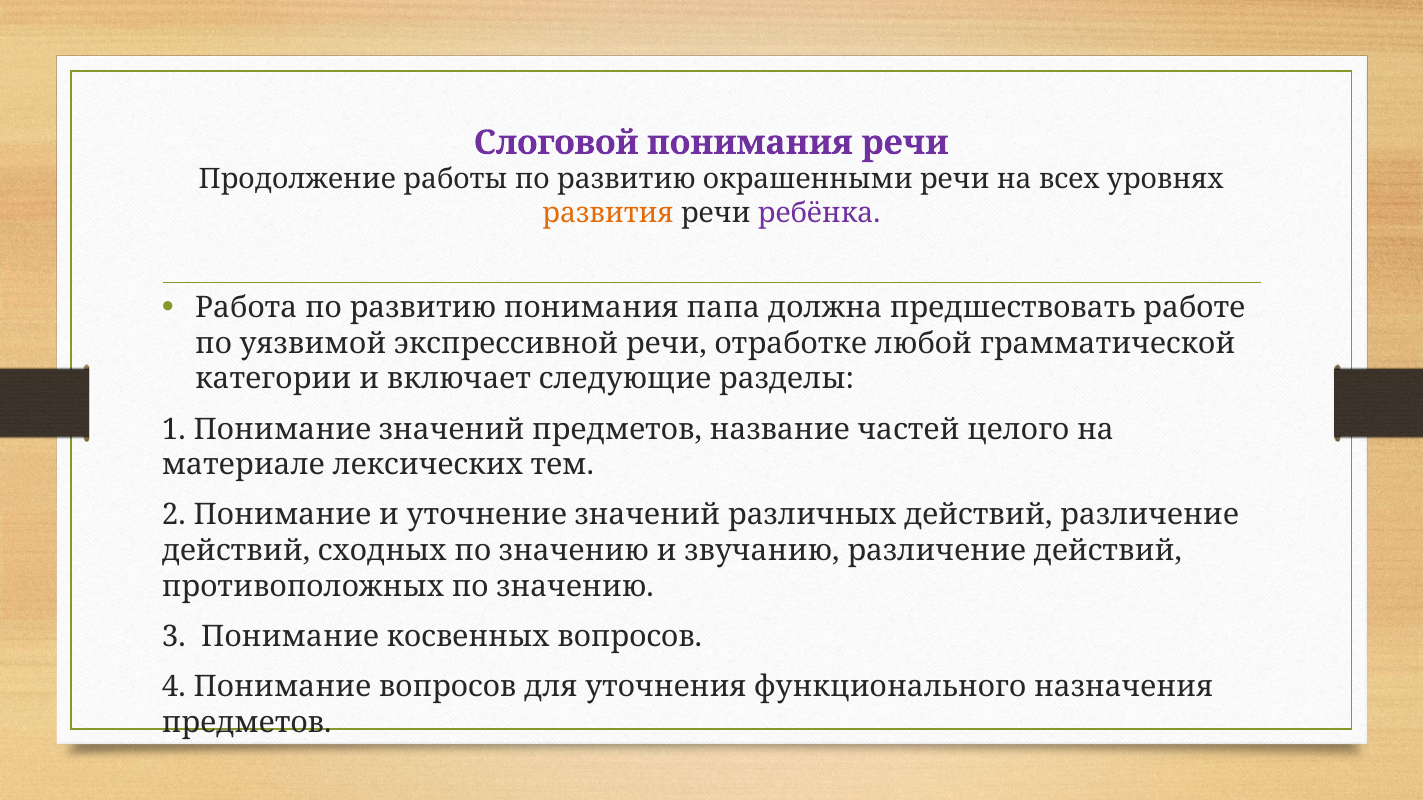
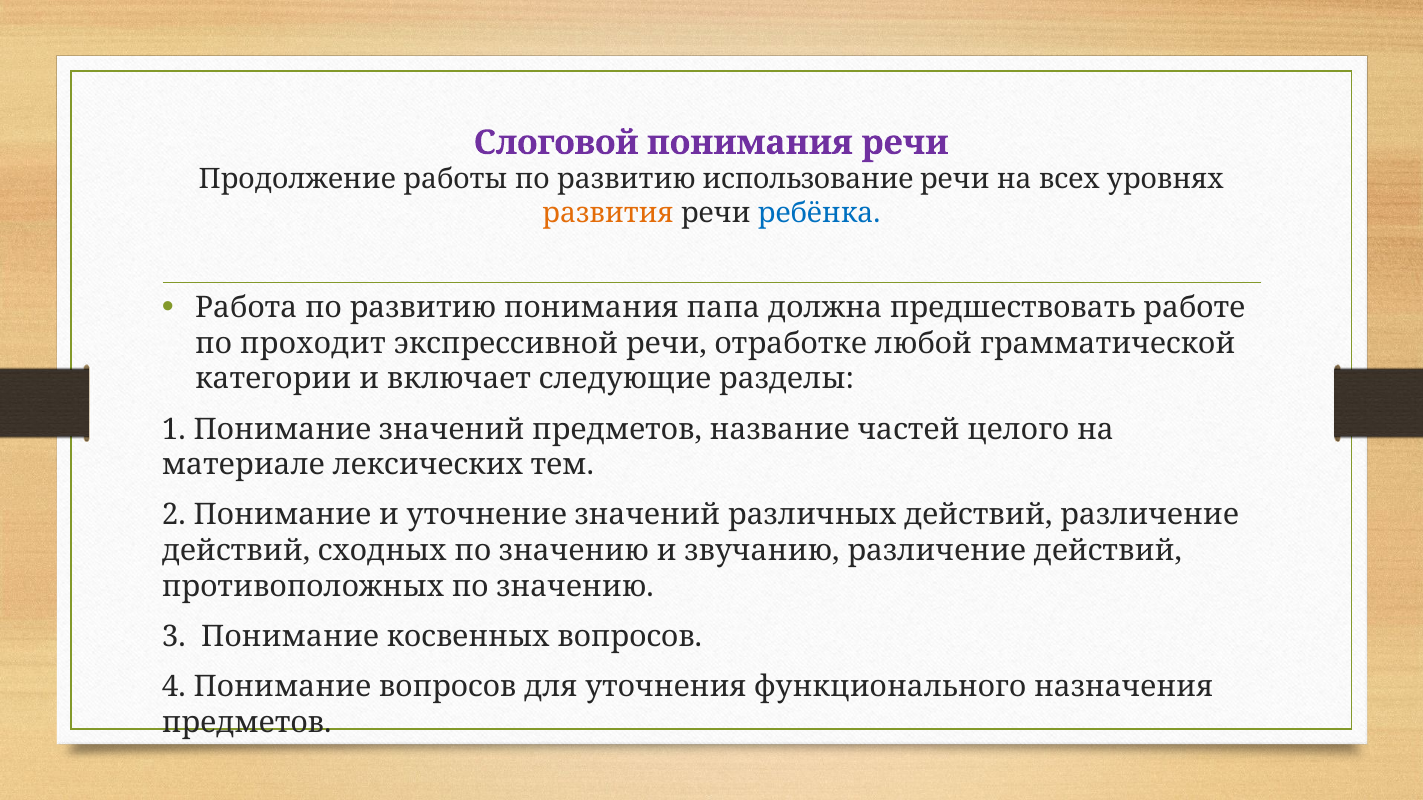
окрашенными: окрашенными -> использование (808, 180)
ребёнка colour: purple -> blue (819, 213)
уязвимой: уязвимой -> проходит (313, 343)
